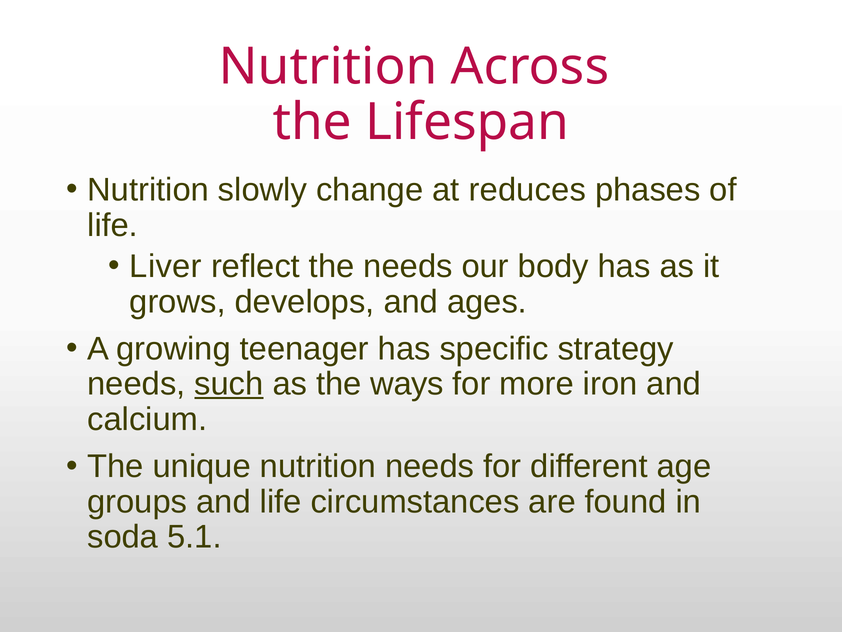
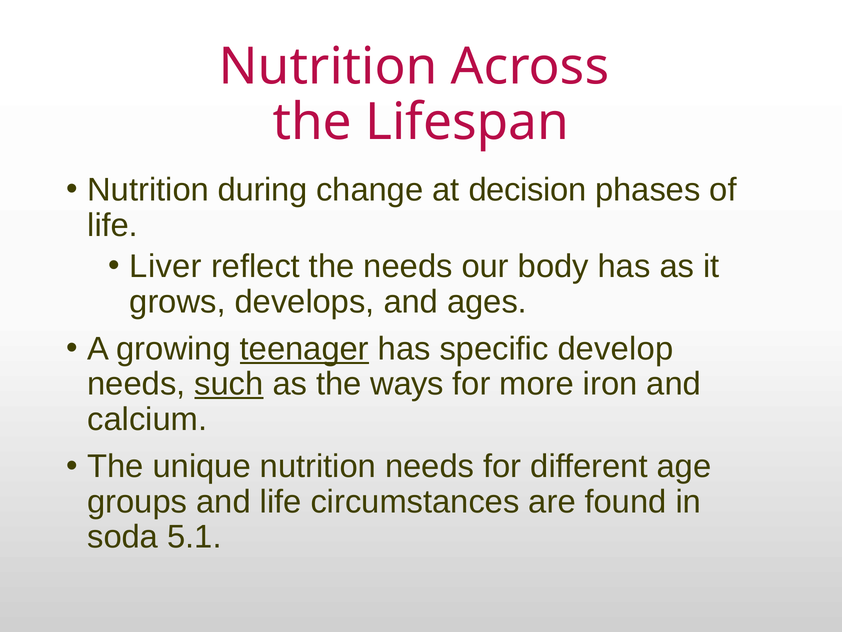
slowly: slowly -> during (263, 190)
reduces: reduces -> decision (528, 190)
teenager underline: none -> present (304, 349)
strategy: strategy -> develop (616, 349)
